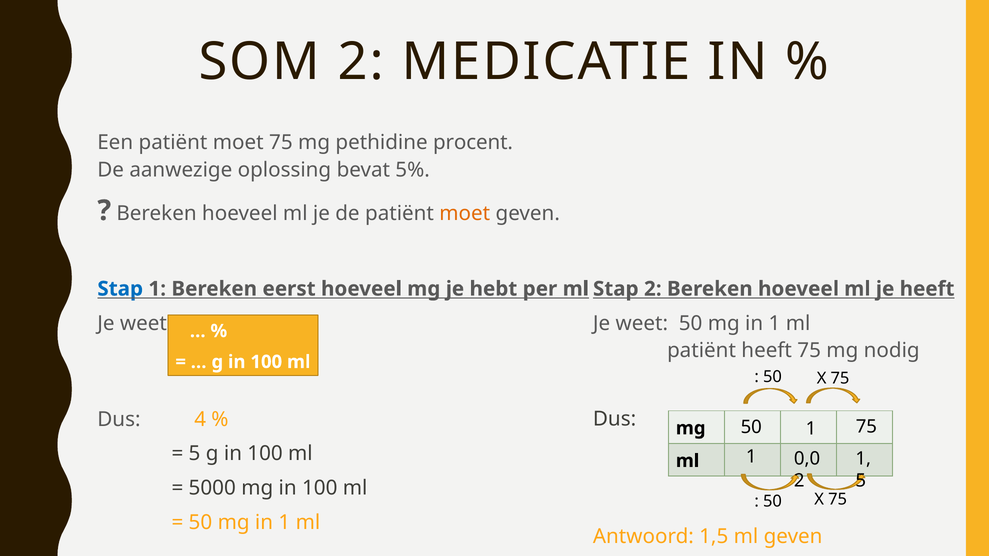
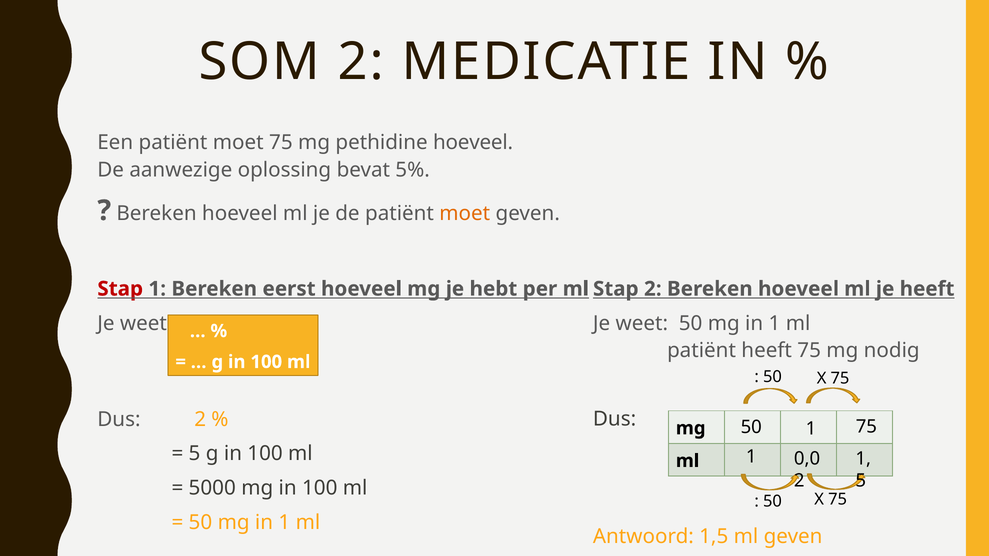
pethidine procent: procent -> hoeveel (473, 143)
Stap colour: blue -> red (120, 289)
Dus 4: 4 -> 2 (200, 419)
